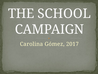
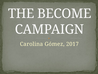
SCHOOL: SCHOOL -> BECOME (64, 14)
